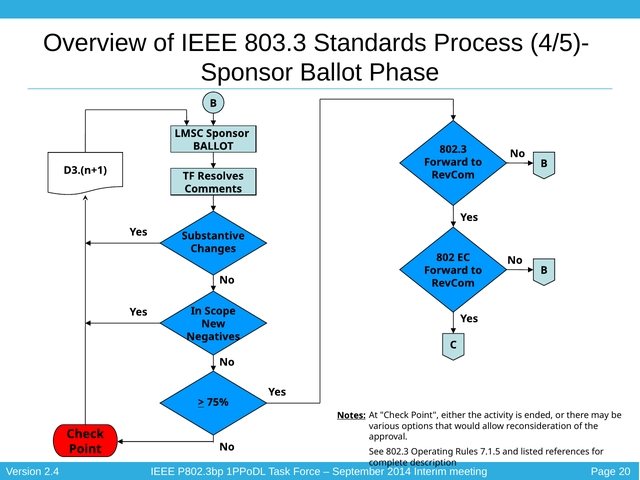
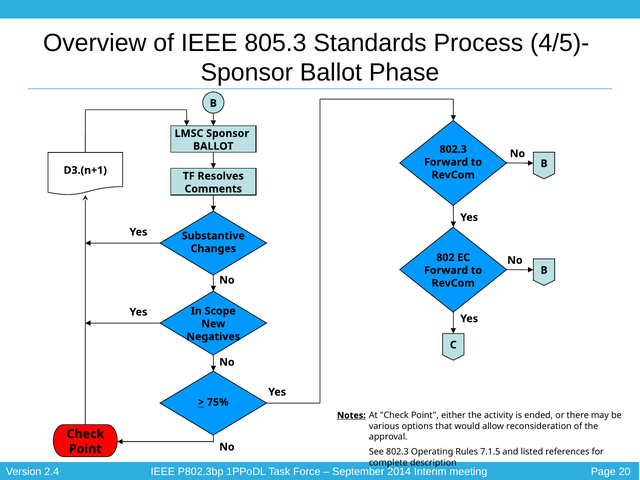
803.3: 803.3 -> 805.3 (275, 43)
